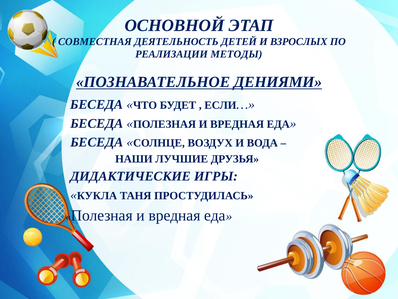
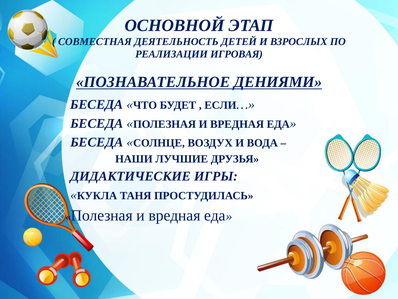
МЕТОДЫ: МЕТОДЫ -> ИГРОВАЯ (237, 54)
